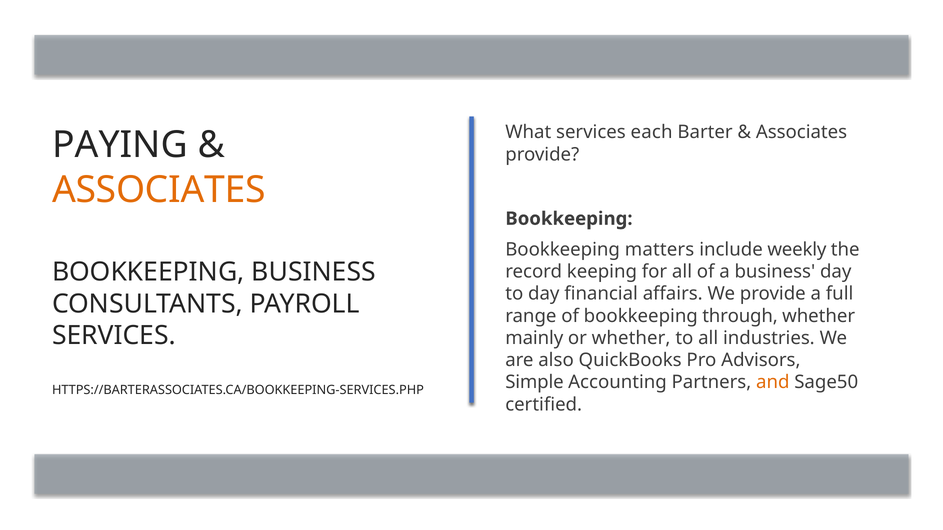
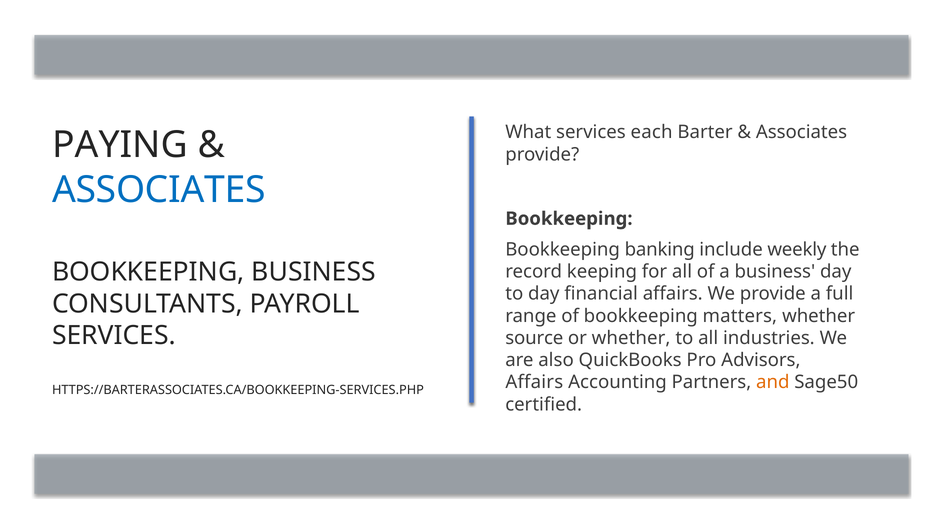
ASSOCIATES colour: orange -> blue (159, 190)
matters: matters -> banking (660, 250)
through: through -> matters (740, 316)
mainly: mainly -> source (534, 338)
Simple: Simple -> Affairs (534, 383)
